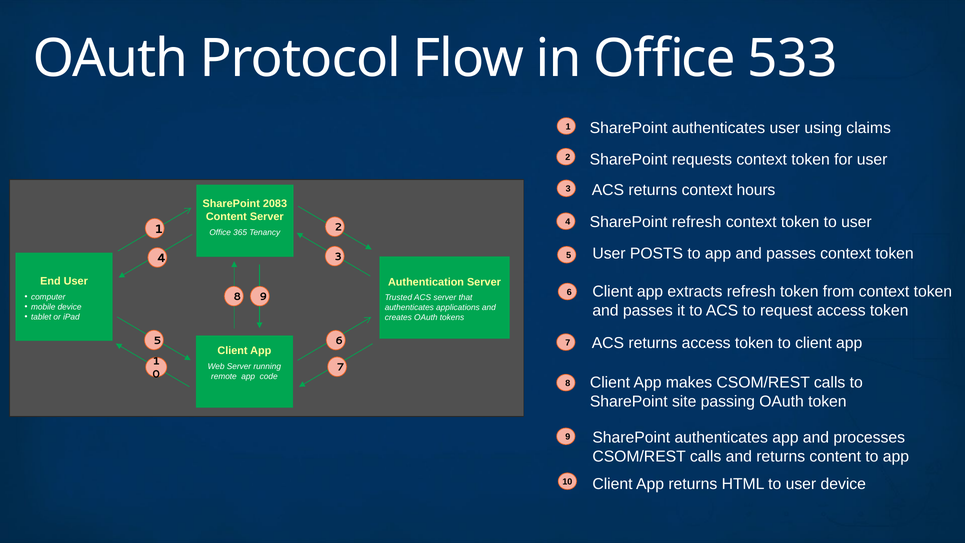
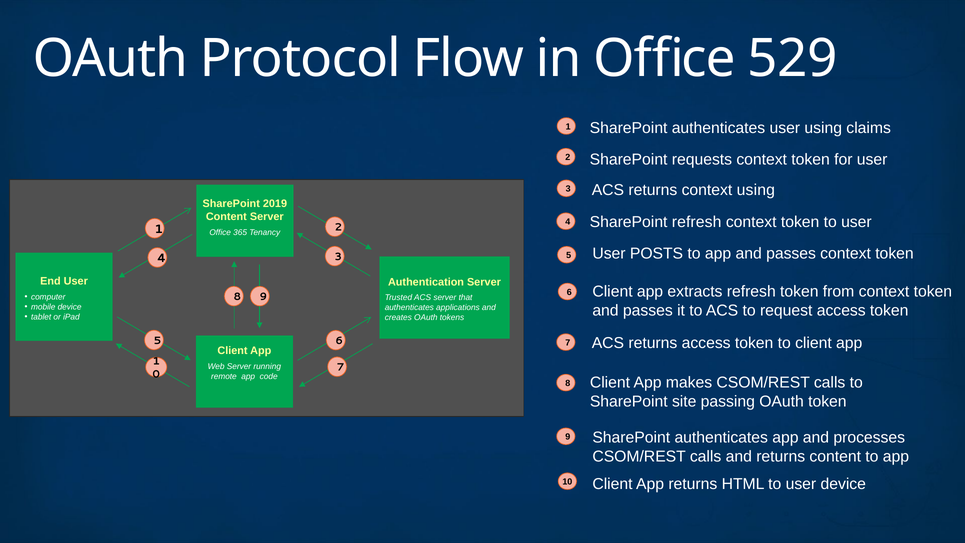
533: 533 -> 529 (792, 58)
context hours: hours -> using (756, 190)
2083: 2083 -> 2019 (275, 203)
